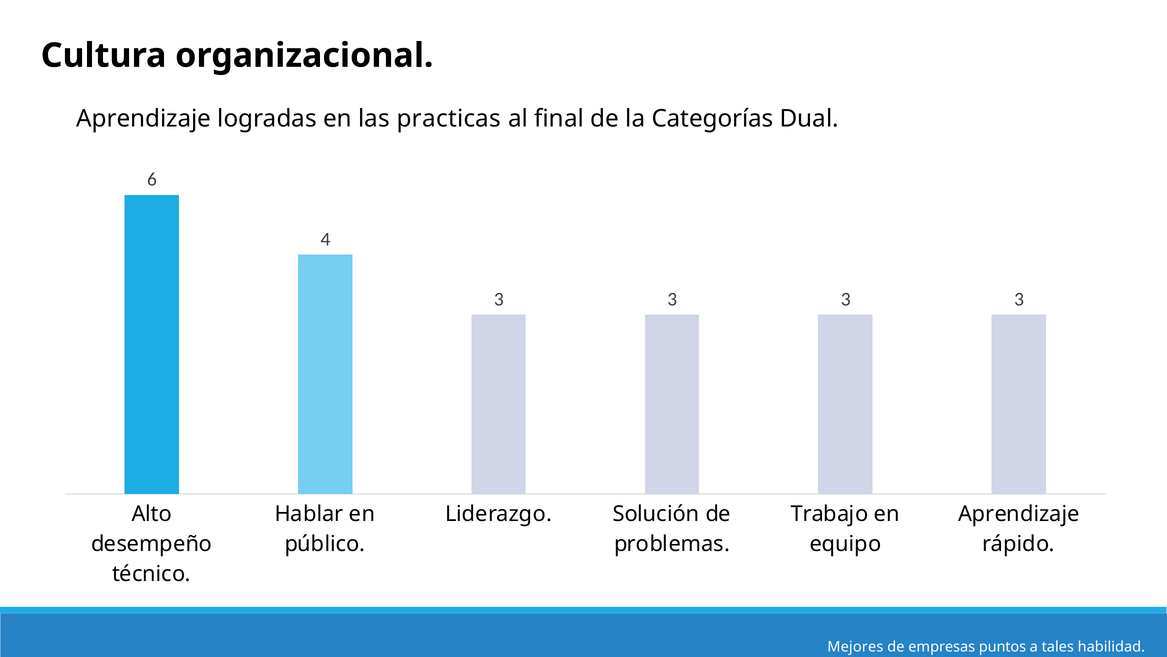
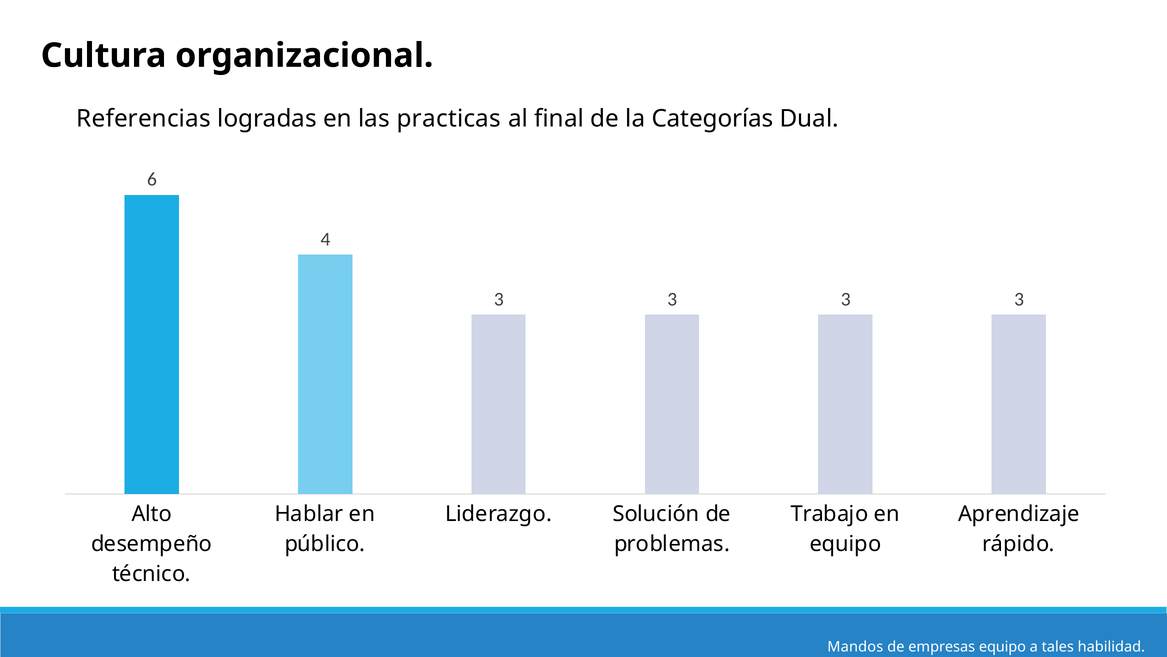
Aprendizaje: Aprendizaje -> Referencias (144, 119)
Mejores: Mejores -> Mandos (855, 646)
empresas puntos: puntos -> equipo (1002, 646)
